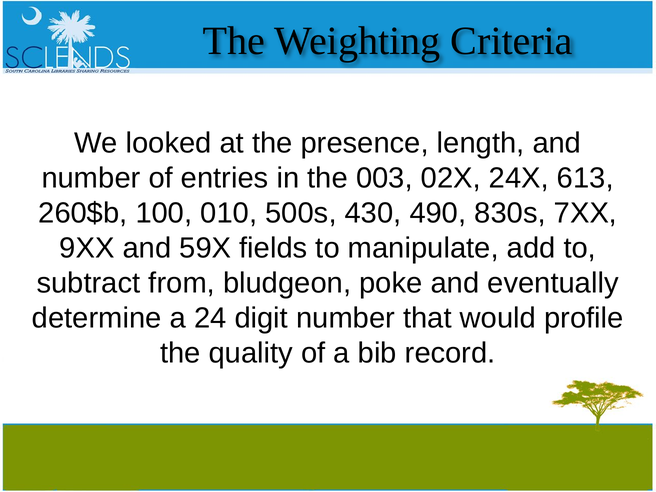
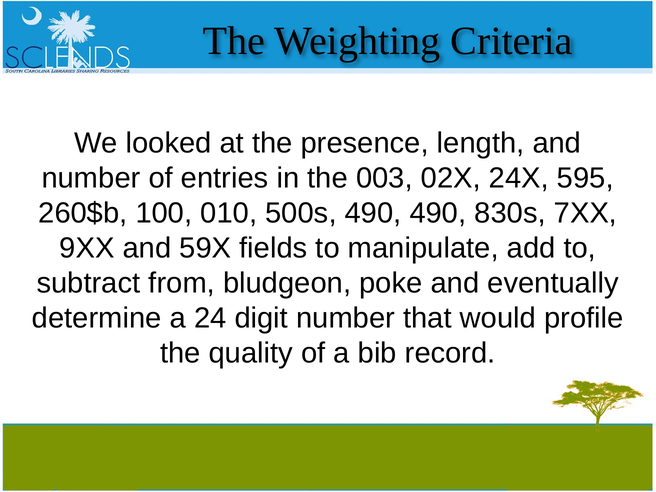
613: 613 -> 595 (585, 178)
500s 430: 430 -> 490 (373, 213)
